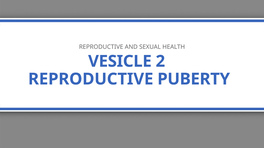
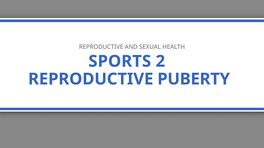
VESICLE: VESICLE -> SPORTS (120, 61)
